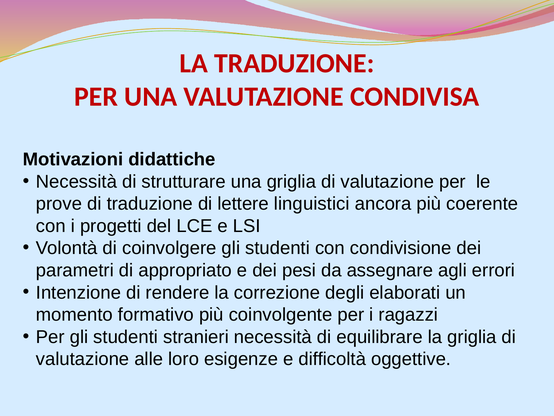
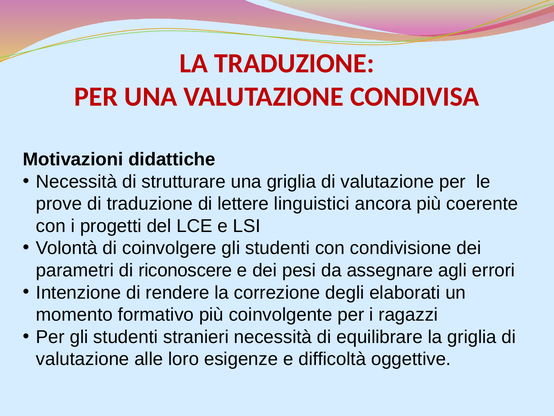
appropriato: appropriato -> riconoscere (185, 270)
